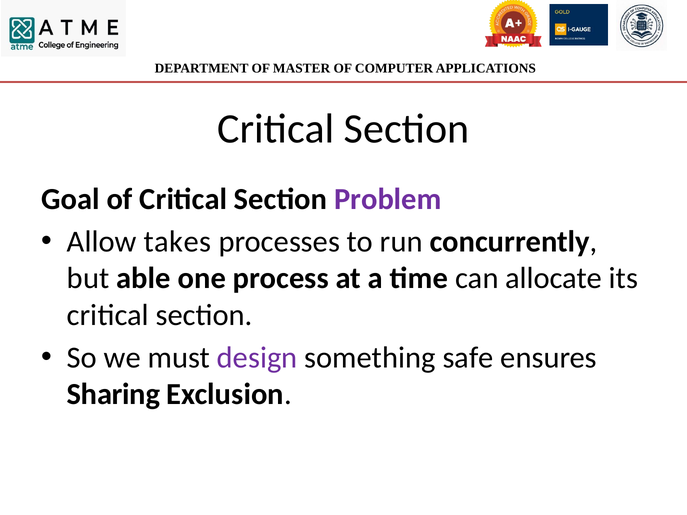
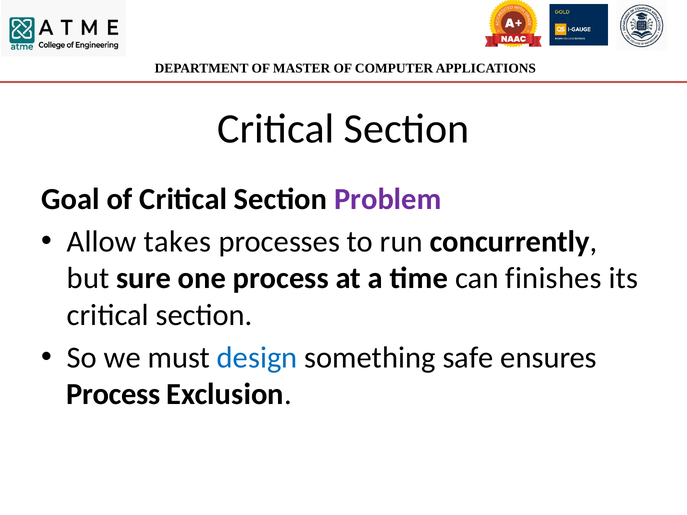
able: able -> sure (144, 279)
allocate: allocate -> finishes (554, 279)
design colour: purple -> blue (257, 358)
Sharing: Sharing -> Process (113, 395)
